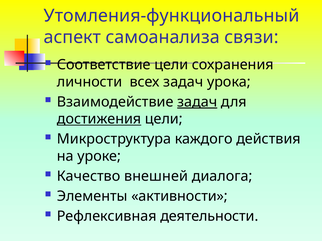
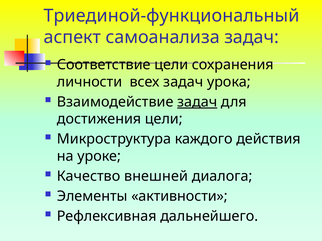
Утомления-функциональный: Утомления-функциональный -> Триединой-функциональный (172, 16)
самоанализа связи: связи -> задач (252, 37)
достижения underline: present -> none (99, 119)
деятельности: деятельности -> дальнейшего (209, 217)
